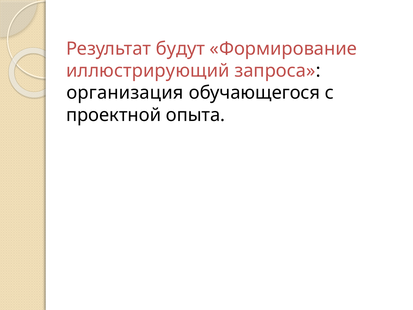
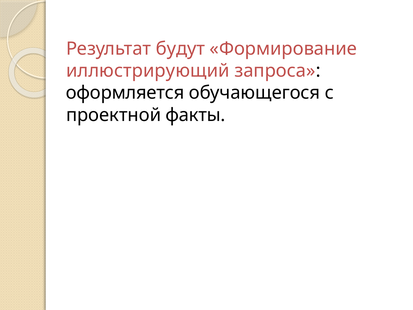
организация: организация -> оформляется (125, 93)
опыта: опыта -> факты (196, 115)
